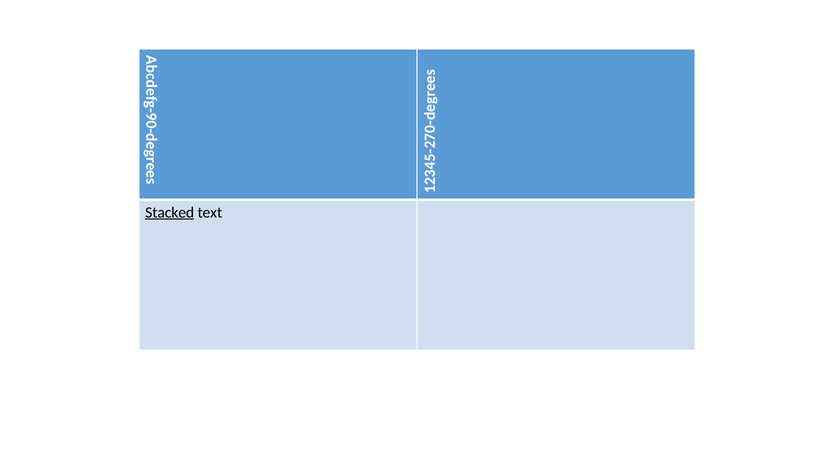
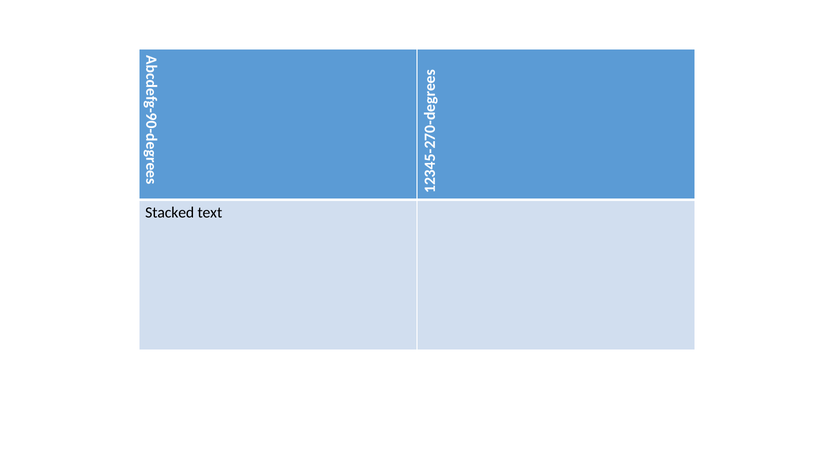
Stacked underline: present -> none (170, 213)
